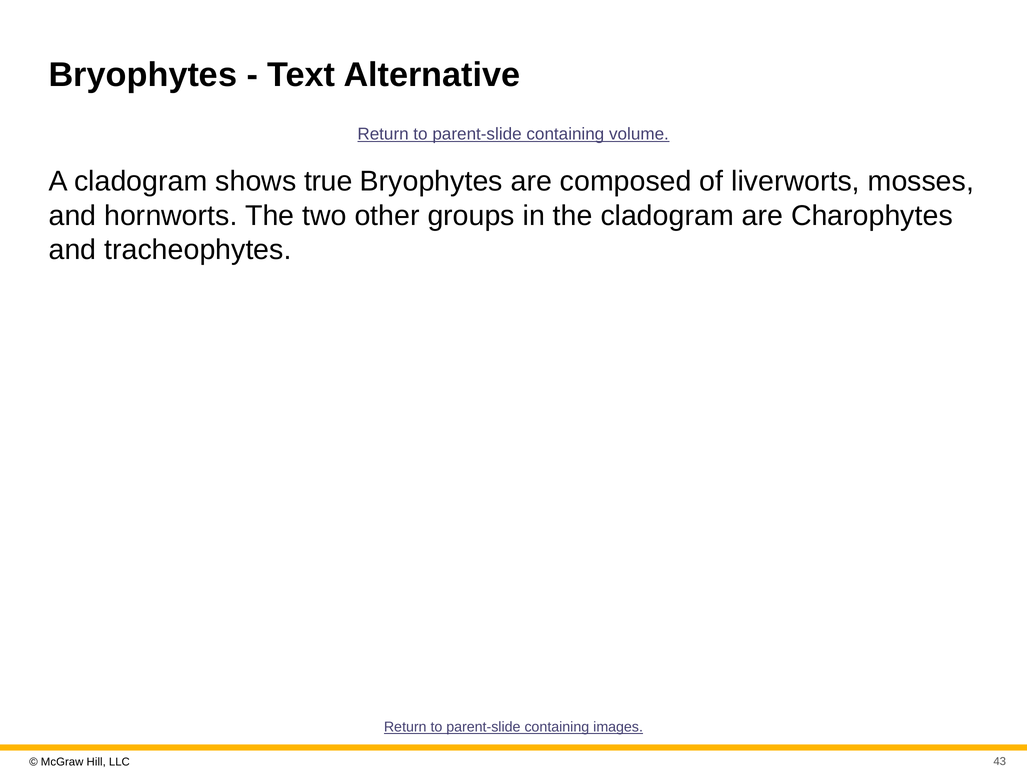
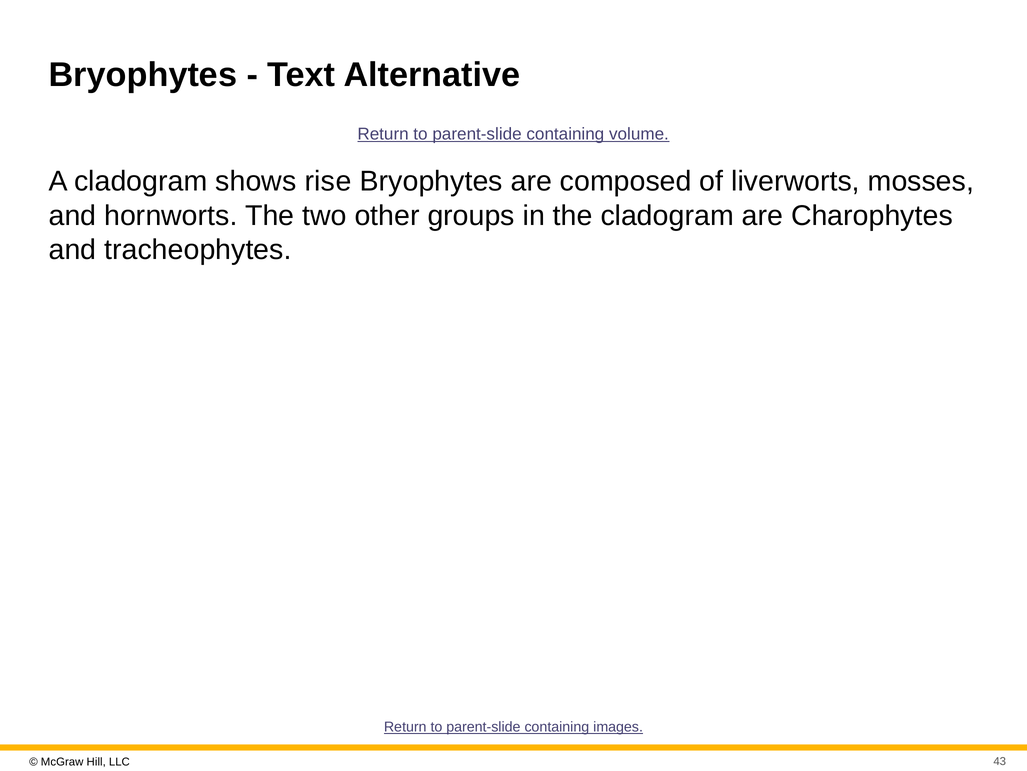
true: true -> rise (328, 181)
